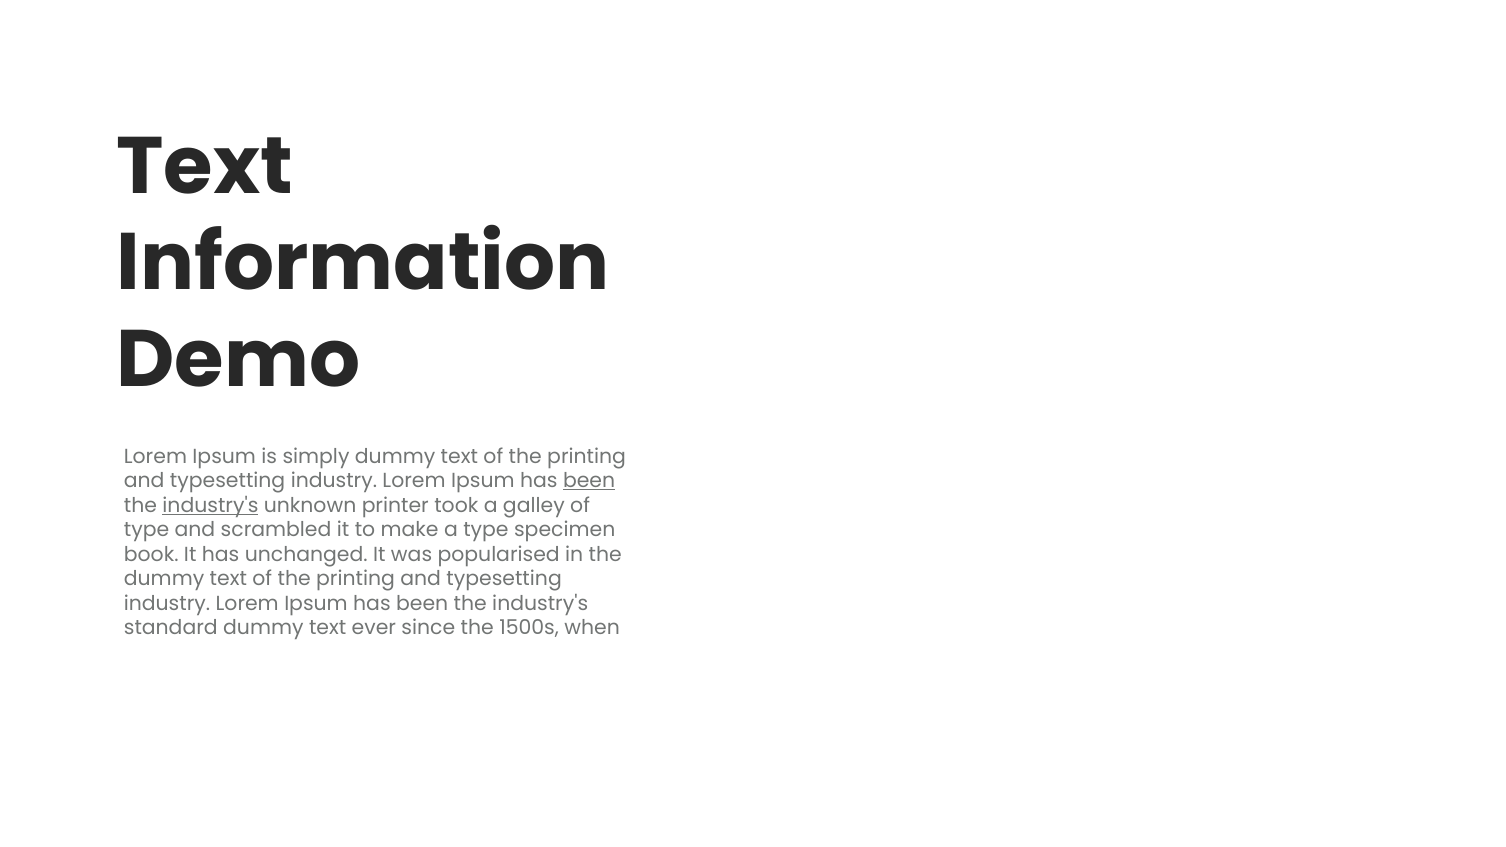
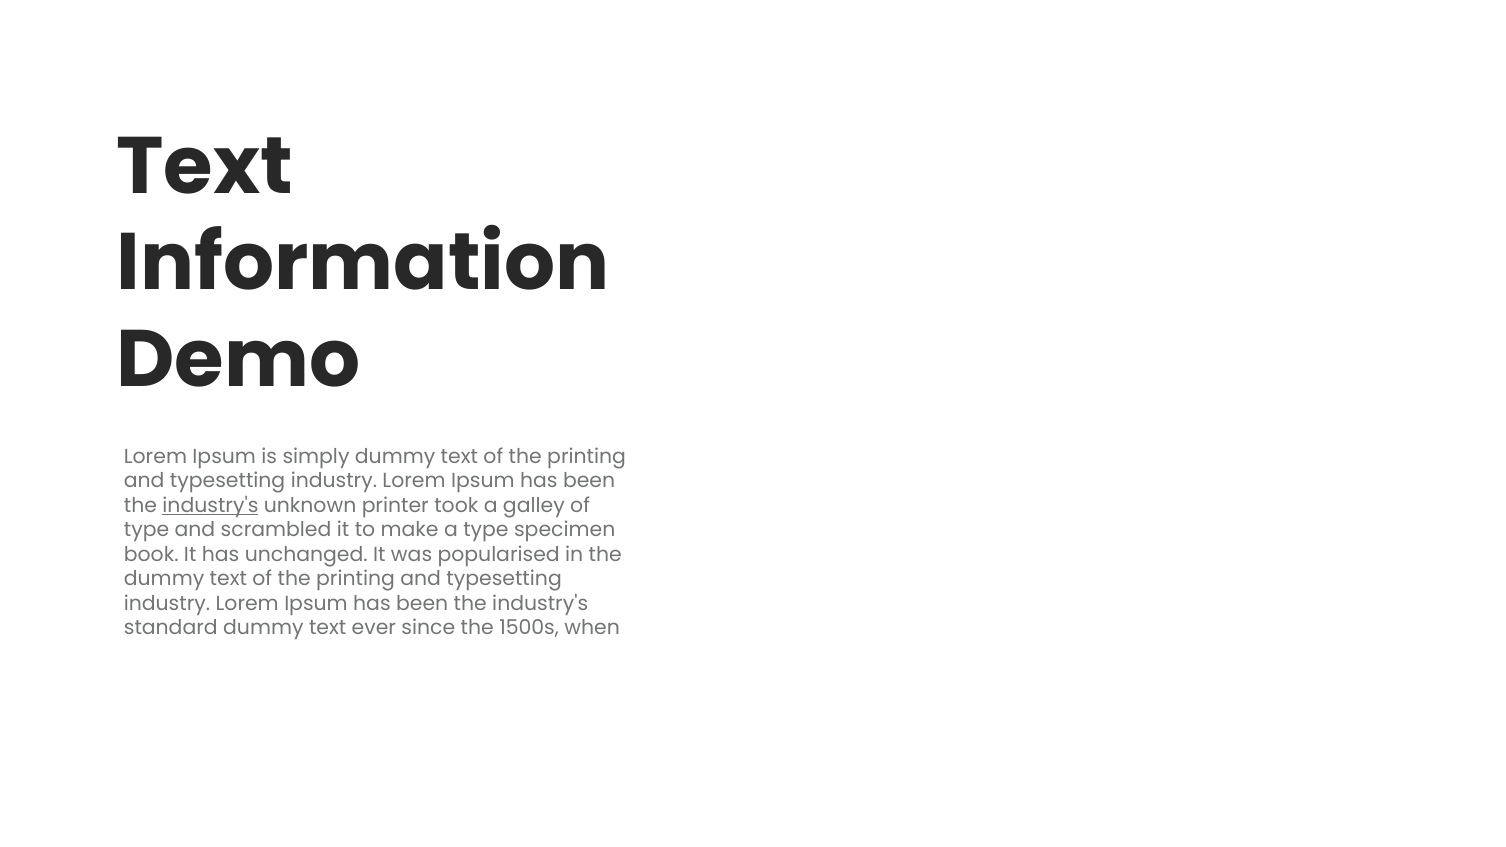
been underline: present -> none (589, 481)
